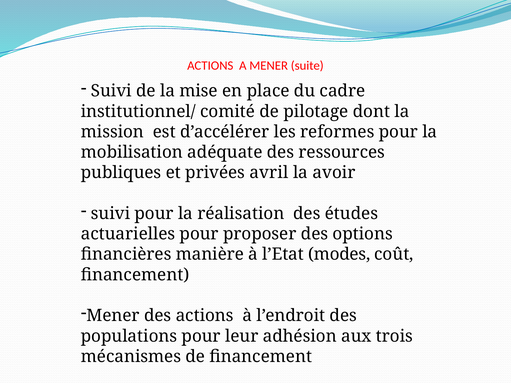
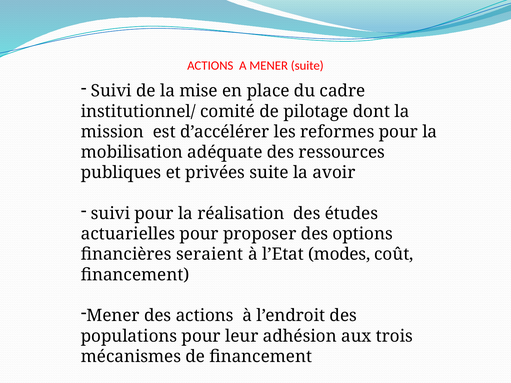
privées avril: avril -> suite (269, 173)
manière: manière -> seraient (210, 255)
